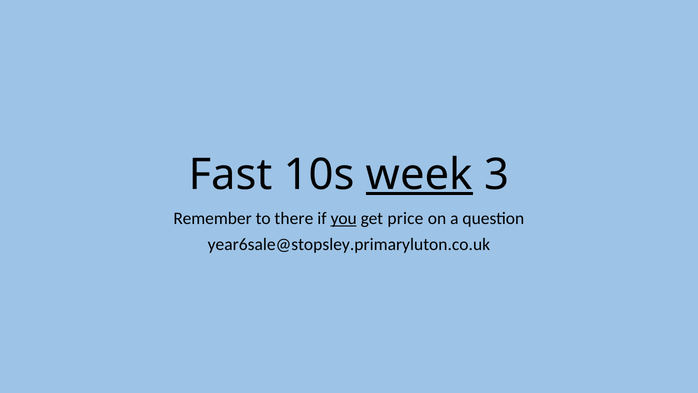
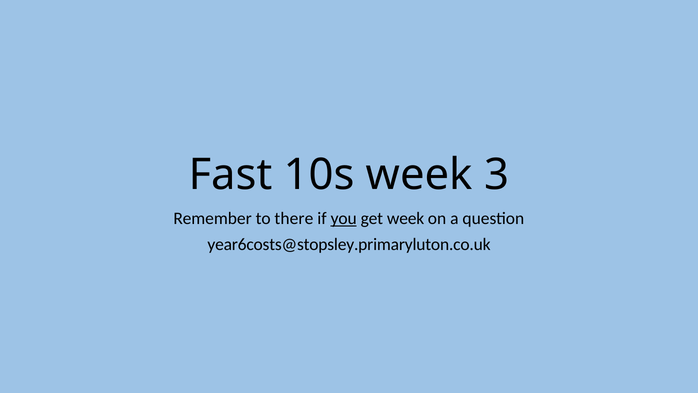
week underline: present -> none (419, 174)
get price: price -> week (406, 218)
year6sale@stopsley.primaryluton.co.uk: year6sale@stopsley.primaryluton.co.uk -> year6costs@stopsley.primaryluton.co.uk (349, 244)
